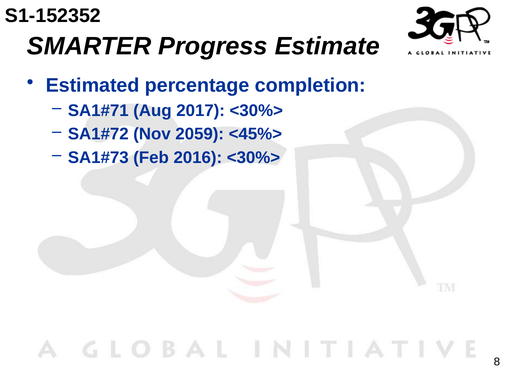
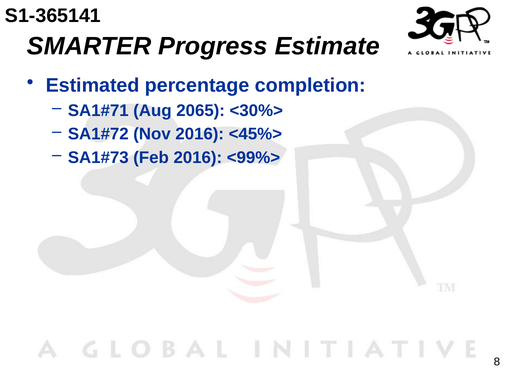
S1-152352: S1-152352 -> S1-365141 (53, 16)
2017: 2017 -> 2065 (201, 111)
Nov 2059: 2059 -> 2016 (200, 134)
2016 <30%>: <30%> -> <99%> (253, 158)
